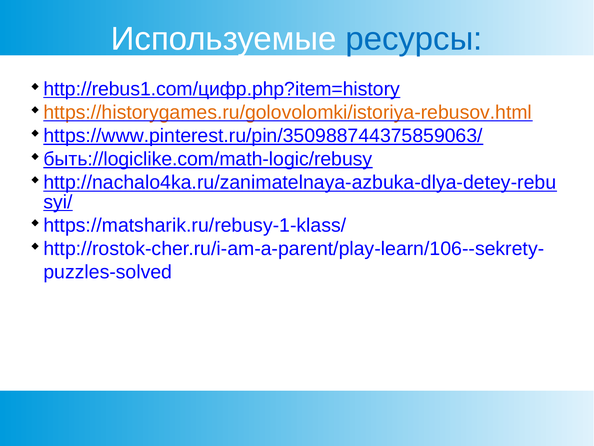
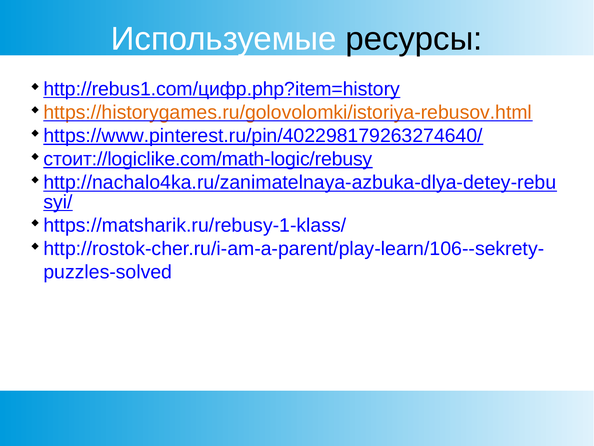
ресурсы colour: blue -> black (414, 39)
https://www.pinterest.ru/pin/350988744375859063/: https://www.pinterest.ru/pin/350988744375859063/ -> https://www.pinterest.ru/pin/402298179263274640/ (263, 136)
быть://logiclike.com/math-logic/rebusy: быть://logiclike.com/math-logic/rebusy -> стоит://logiclike.com/math-logic/rebusy (208, 159)
